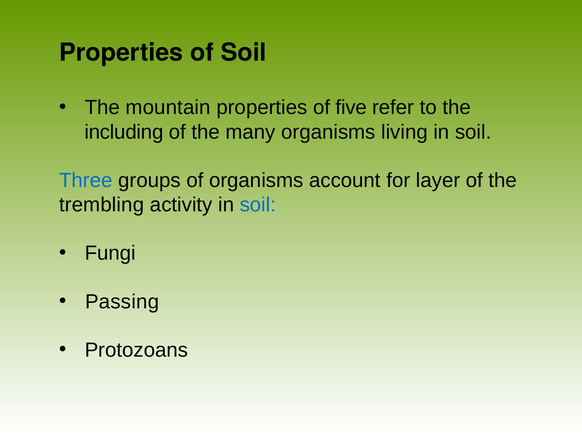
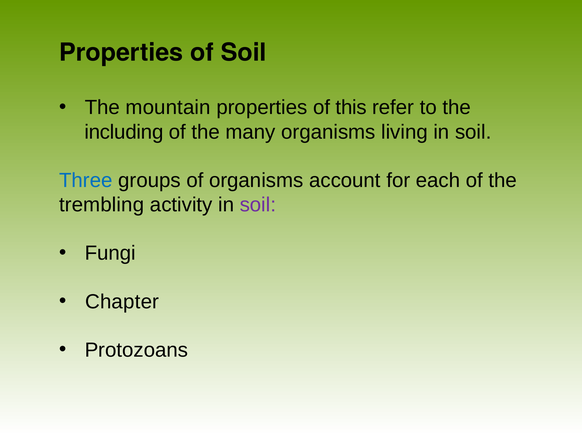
five: five -> this (351, 108)
layer: layer -> each (438, 181)
soil colour: blue -> purple (258, 205)
Passing: Passing -> Chapter (122, 302)
